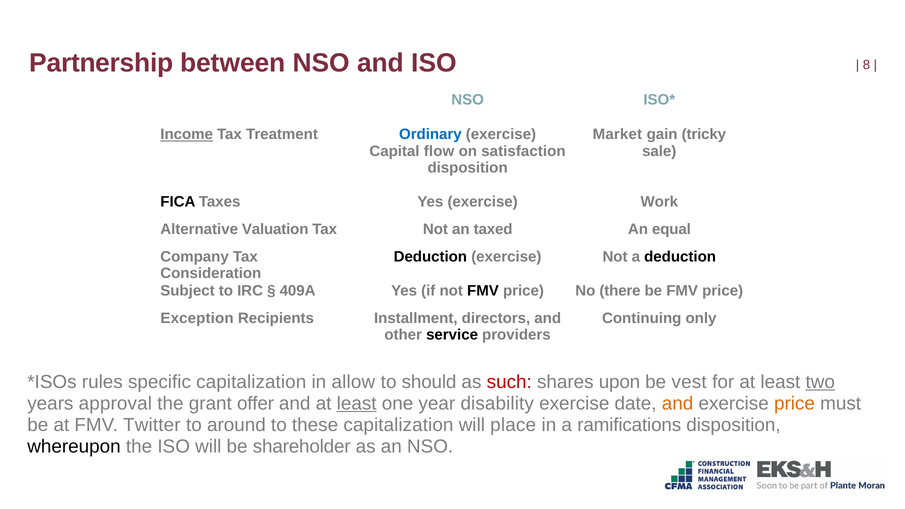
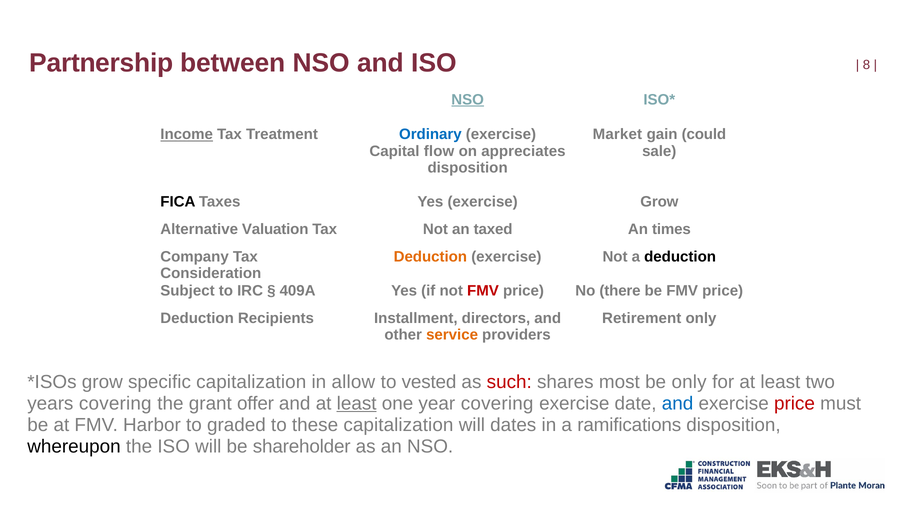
NSO underline: none -> present (468, 100)
tricky: tricky -> could (704, 134)
satisfaction: satisfaction -> appreciates (523, 151)
exercise Work: Work -> Grow (659, 202)
equal: equal -> times (671, 229)
Deduction colour: black -> orange (430, 257)
FMV colour: black -> red (483, 291)
Exception: Exception -> Deduction (197, 318)
Continuing: Continuing -> Retirement (642, 318)
service colour: black -> orange (452, 335)
rules: rules -> grow (102, 382)
should: should -> vested (429, 382)
upon: upon -> most (619, 382)
be vest: vest -> only (689, 382)
two underline: present -> none (820, 382)
years approval: approval -> covering (115, 404)
year disability: disability -> covering (497, 404)
and colour: orange -> blue (678, 404)
price colour: orange -> red (794, 404)
Twitter: Twitter -> Harbor (152, 425)
around: around -> graded (236, 425)
place: place -> dates (513, 425)
